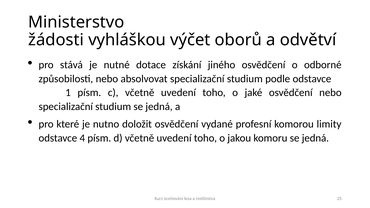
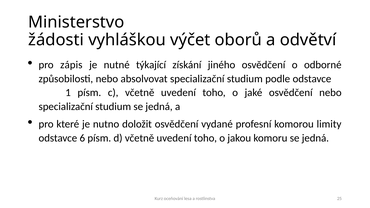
stává: stává -> zápis (71, 65)
dotace: dotace -> týkající (151, 65)
4: 4 -> 6 (82, 138)
